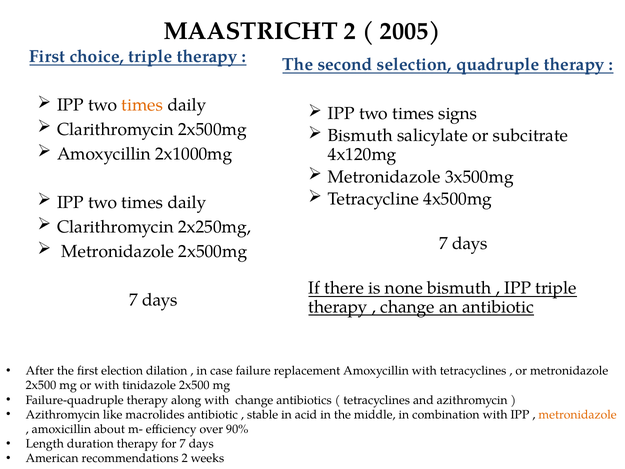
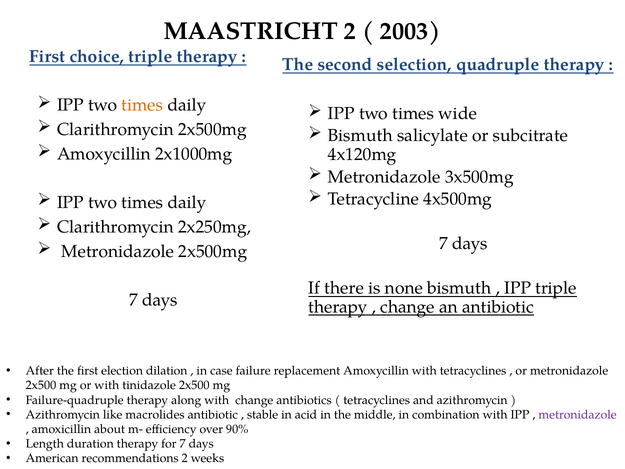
2005: 2005 -> 2003 (410, 31)
signs: signs -> wide (458, 113)
metronidazole colour: orange -> purple (578, 414)
